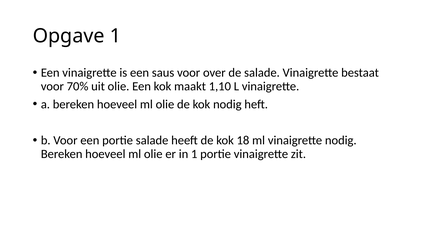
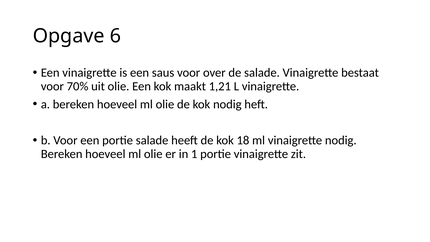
Opgave 1: 1 -> 6 (115, 36)
1,10: 1,10 -> 1,21 (220, 86)
